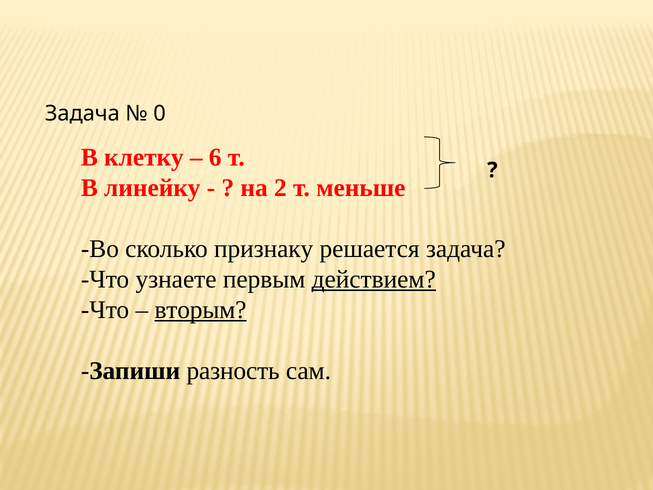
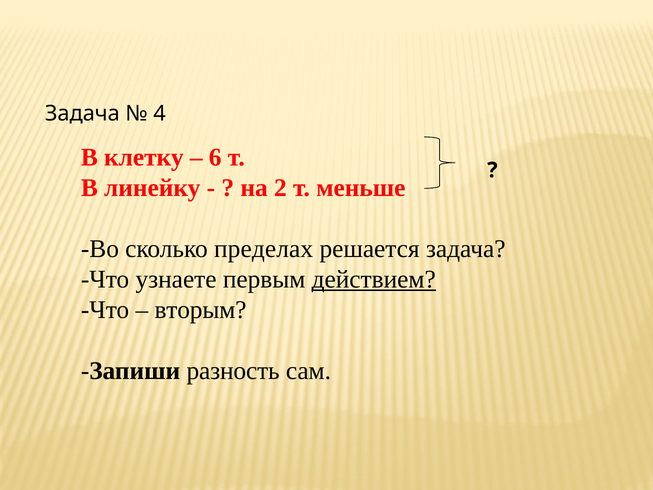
0: 0 -> 4 (160, 114)
признаку: признаку -> пределах (264, 249)
вторым underline: present -> none (200, 310)
